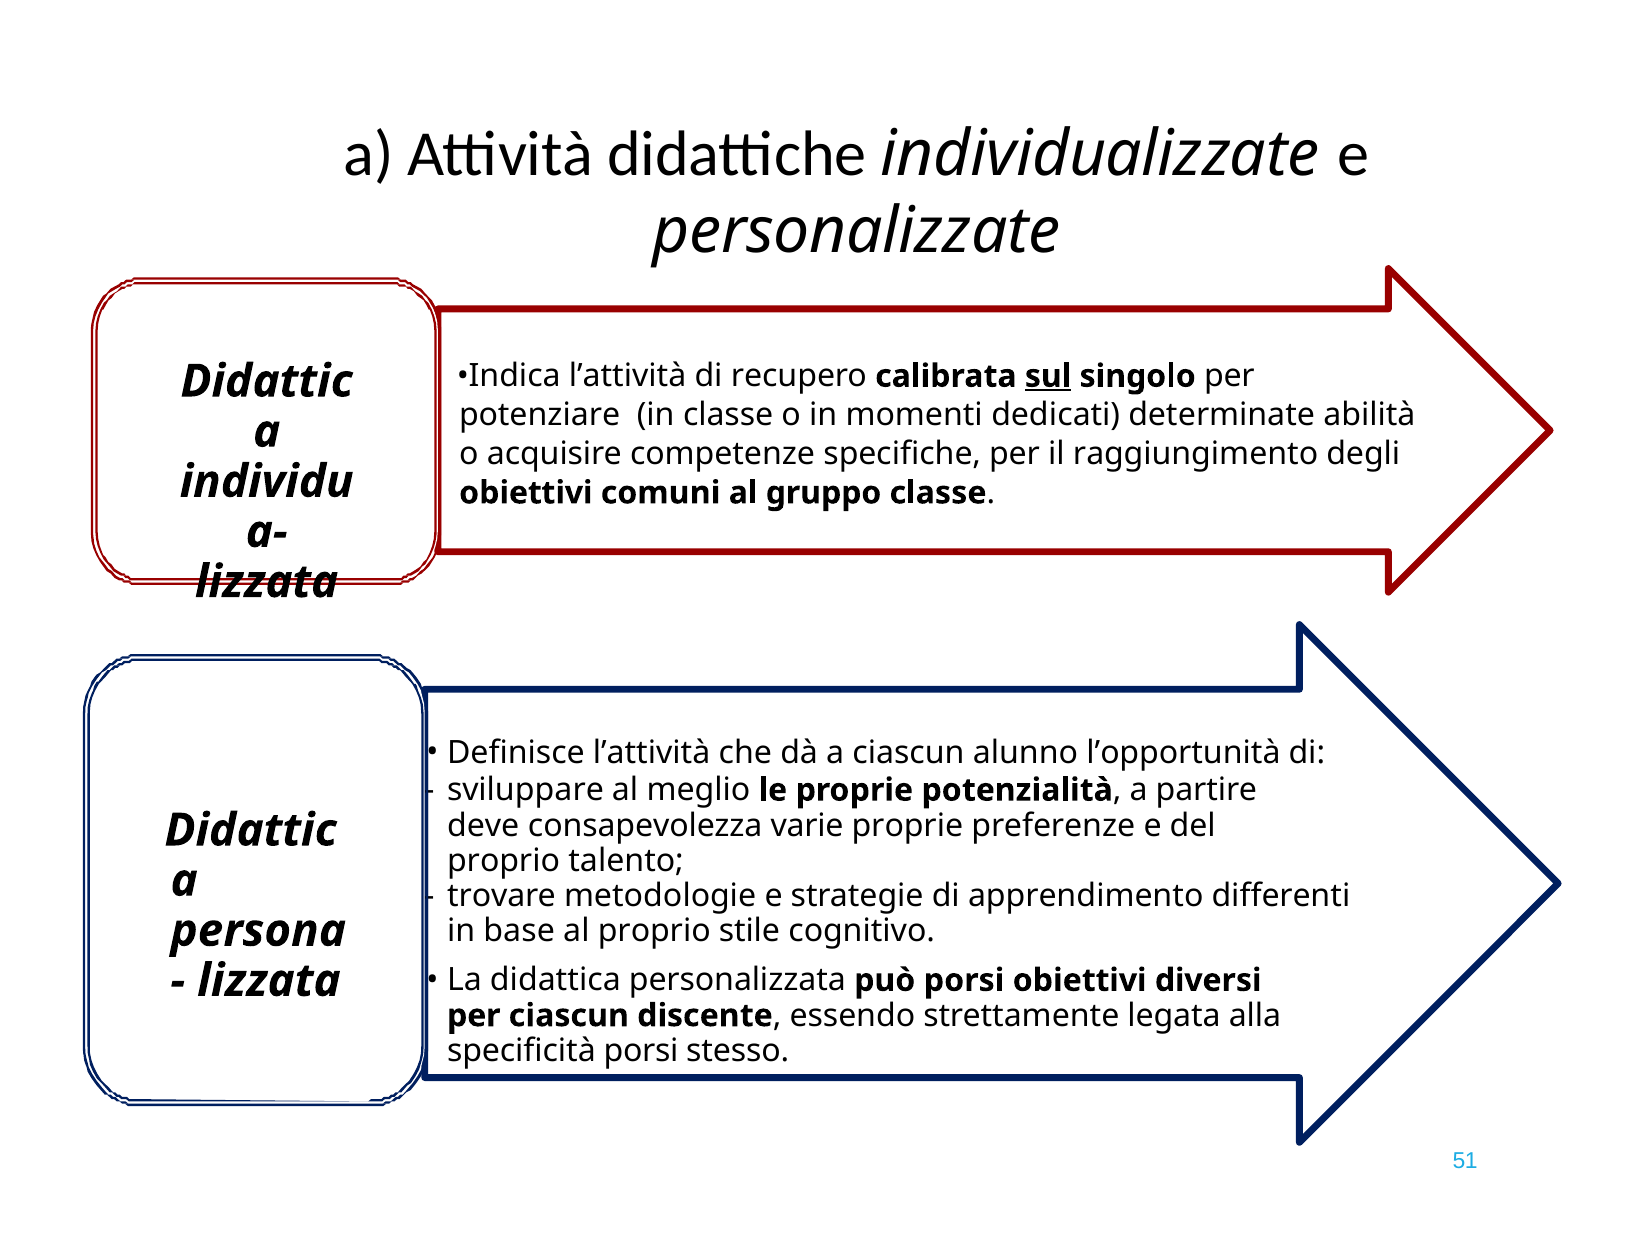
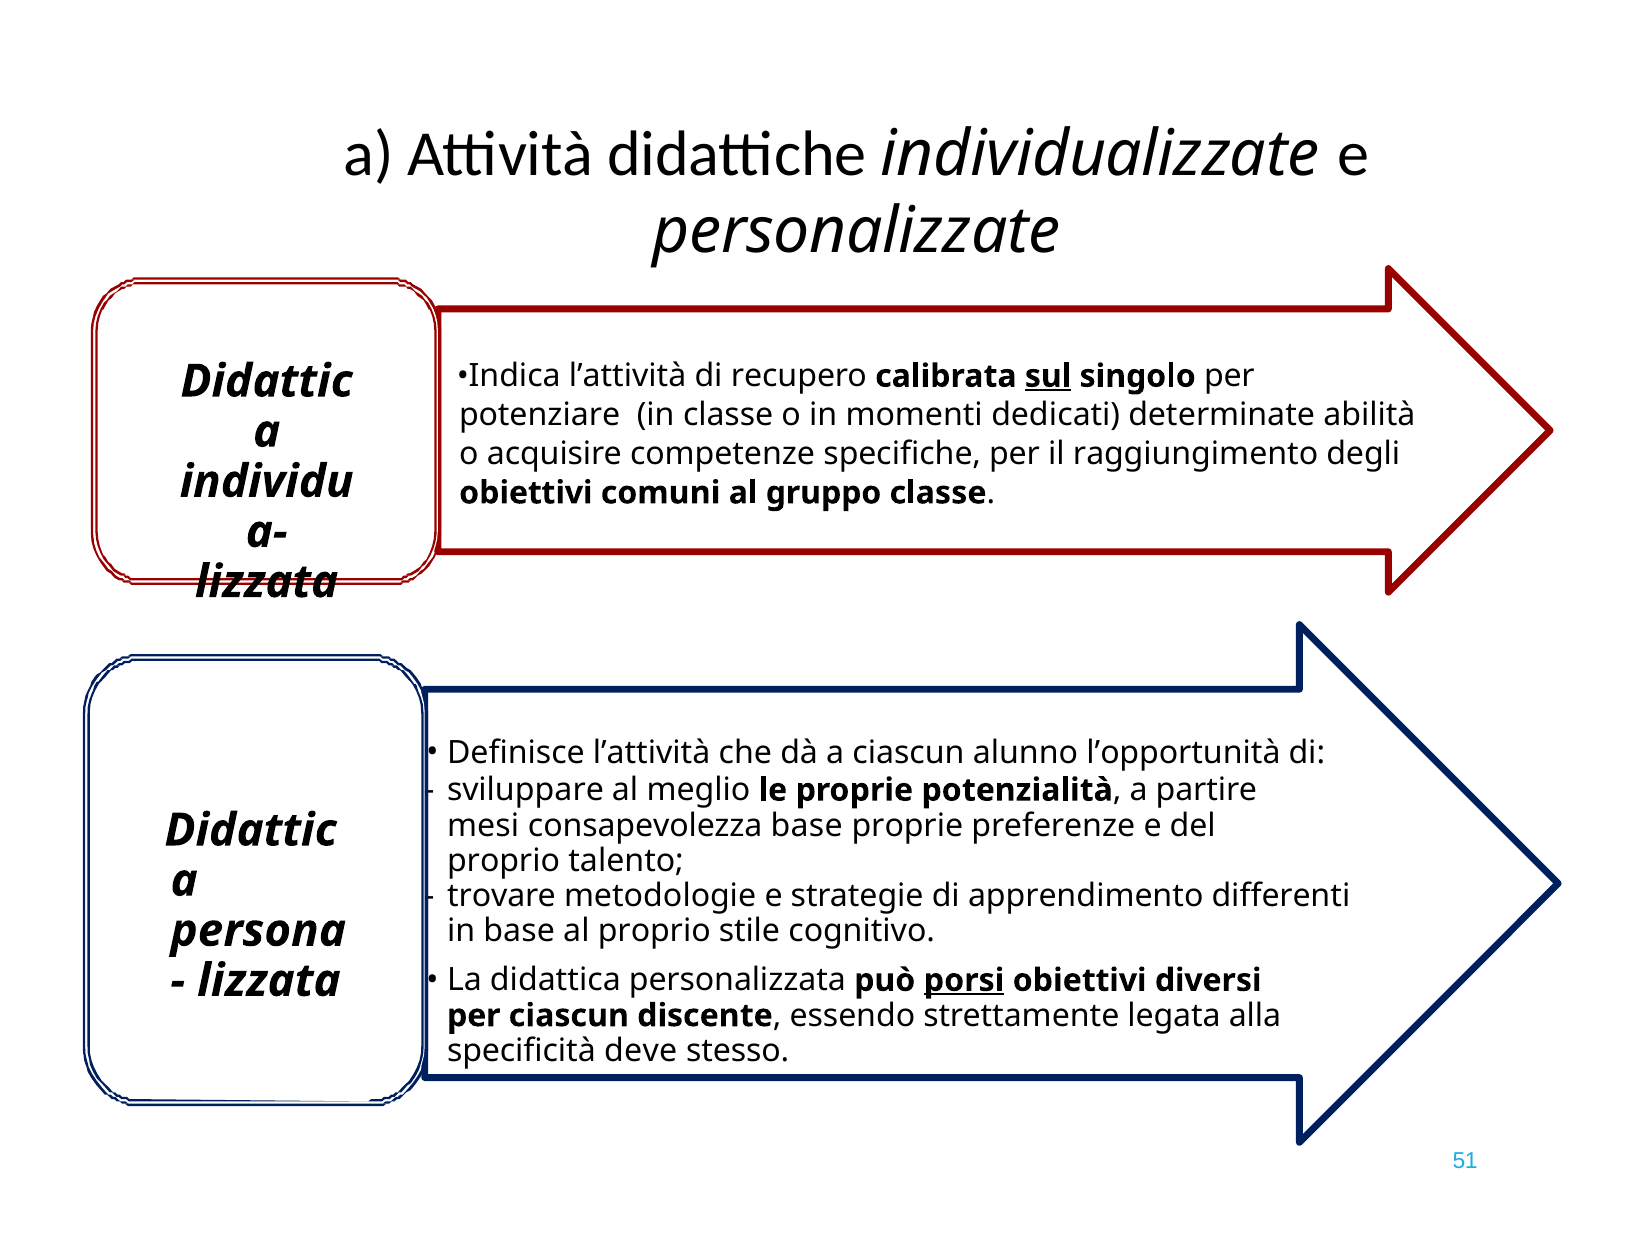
deve: deve -> mesi (483, 825)
consapevolezza varie: varie -> base (807, 825)
porsi underline: none -> present (964, 980)
specificità porsi: porsi -> deve (641, 1050)
